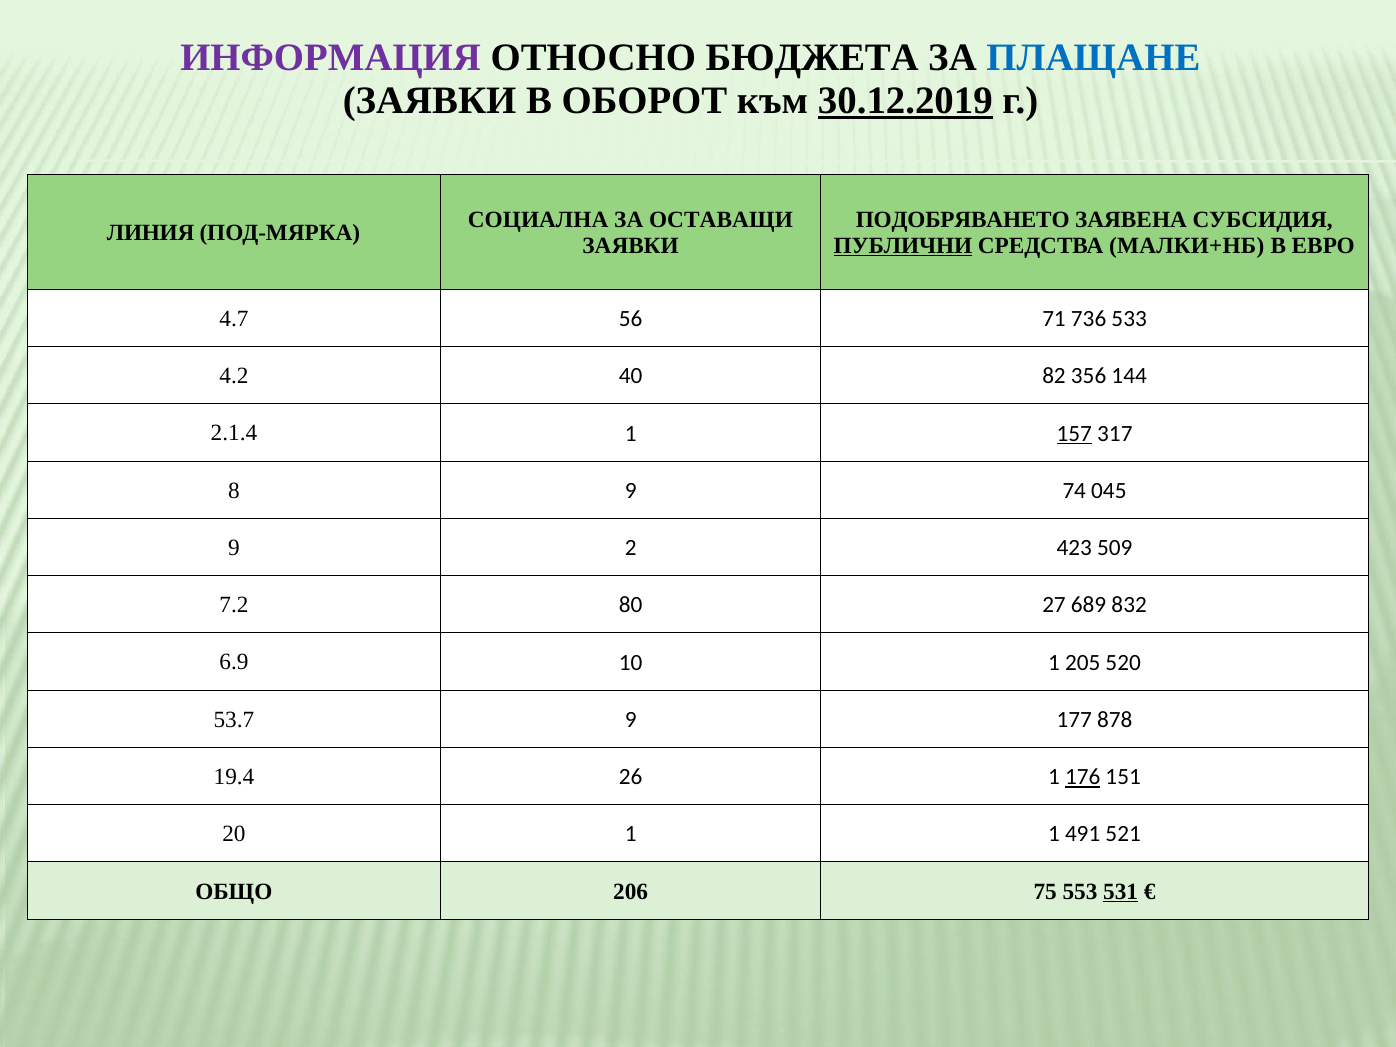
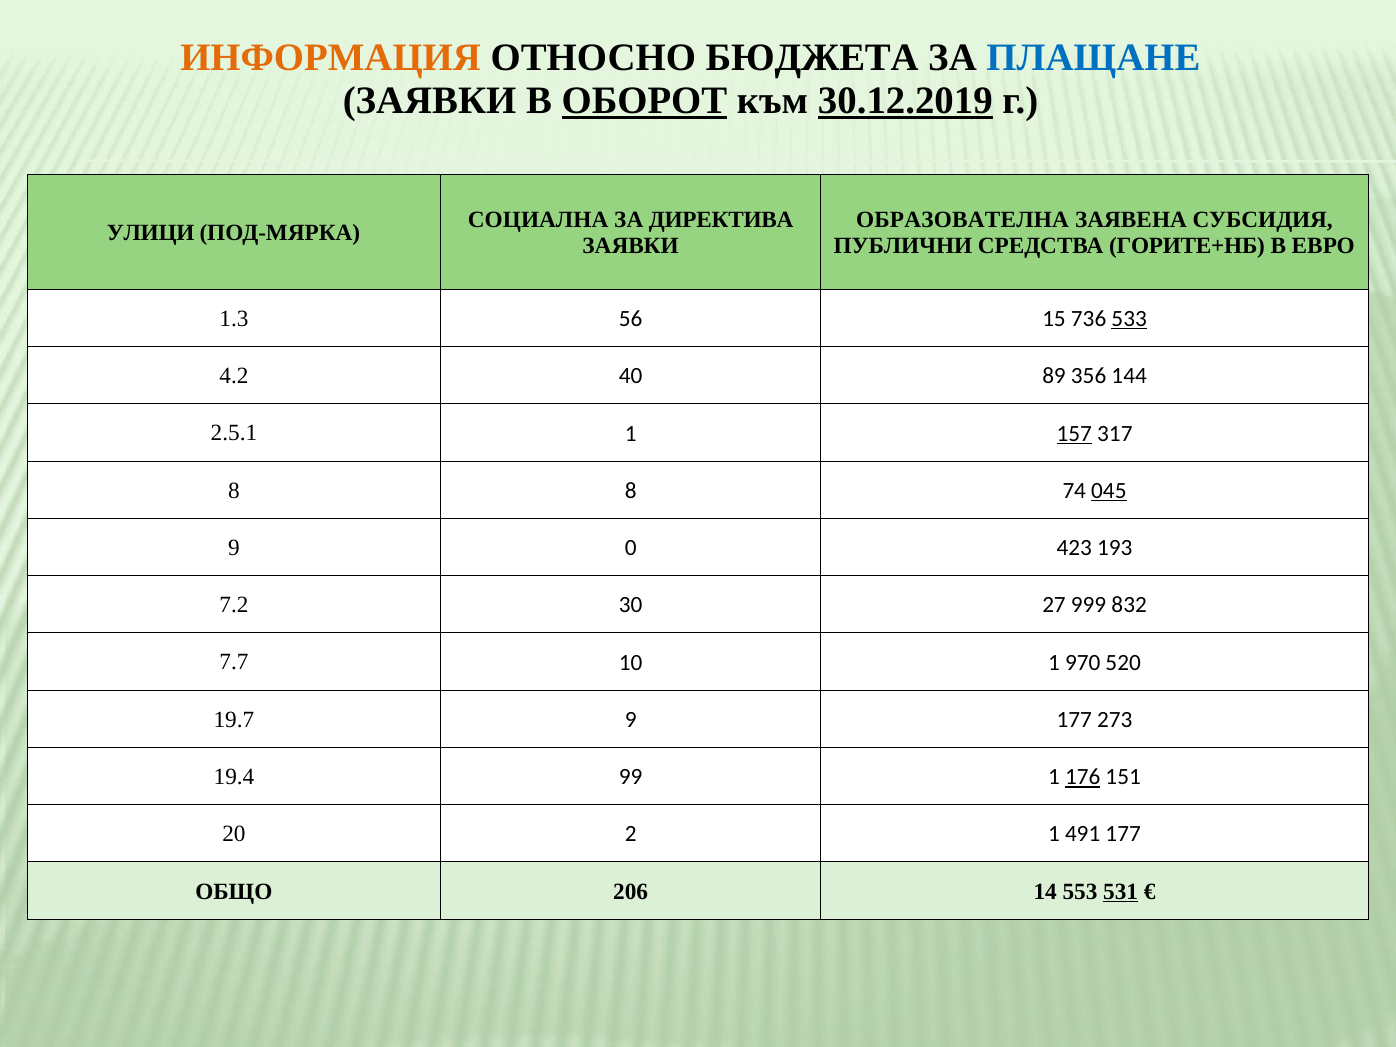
ИНФОРМАЦИЯ colour: purple -> orange (331, 58)
ОБОРОТ underline: none -> present (644, 101)
ОСТАВАЩИ: ОСТАВАЩИ -> ДИРЕКТИВА (721, 220)
ПОДОБРЯВАНЕТО: ПОДОБРЯВАНЕТО -> ОБРАЗОВАТЕЛНА (962, 220)
ЛИНИЯ: ЛИНИЯ -> УЛИЦИ (151, 233)
ПУБЛИЧНИ underline: present -> none (903, 246)
МАЛКИ+НБ: МАЛКИ+НБ -> ГОРИТЕ+НБ (1187, 246)
4.7: 4.7 -> 1.3 (234, 319)
71: 71 -> 15 (1054, 319)
533 underline: none -> present (1129, 319)
82: 82 -> 89 (1054, 376)
2.1.4: 2.1.4 -> 2.5.1 (234, 433)
8 9: 9 -> 8 (631, 491)
045 underline: none -> present (1109, 491)
2: 2 -> 0 (631, 548)
509: 509 -> 193 (1115, 548)
80: 80 -> 30 (631, 605)
689: 689 -> 999 (1089, 605)
6.9: 6.9 -> 7.7 (234, 662)
205: 205 -> 970 (1083, 662)
53.7: 53.7 -> 19.7 (234, 720)
878: 878 -> 273 (1115, 720)
26: 26 -> 99 (631, 777)
20 1: 1 -> 2 (631, 834)
491 521: 521 -> 177 (1123, 834)
75: 75 -> 14 (1045, 891)
